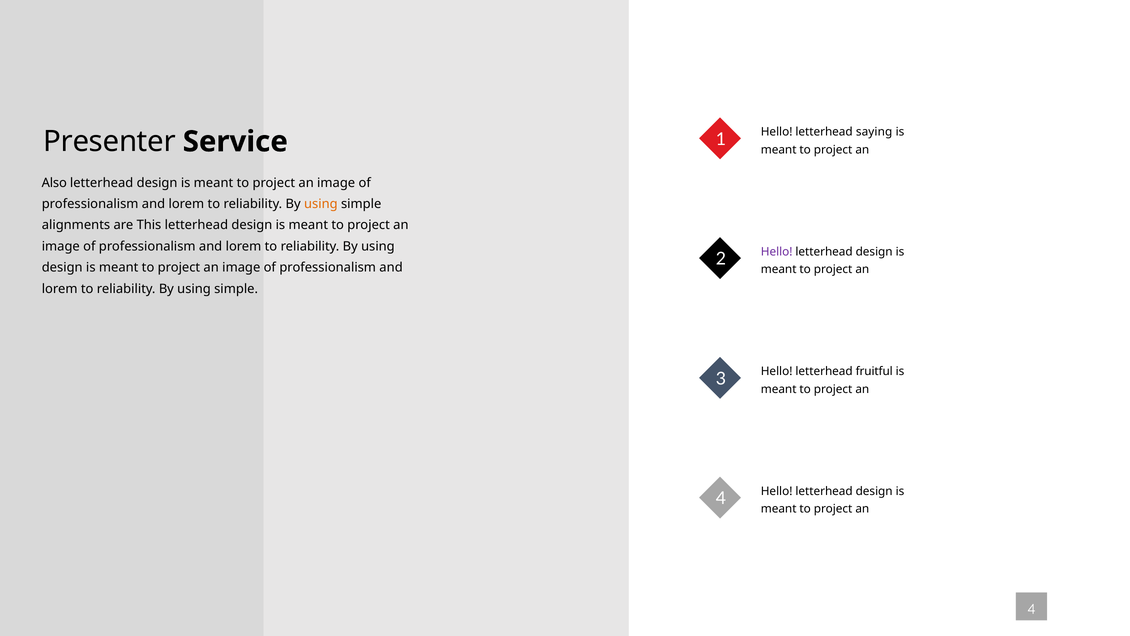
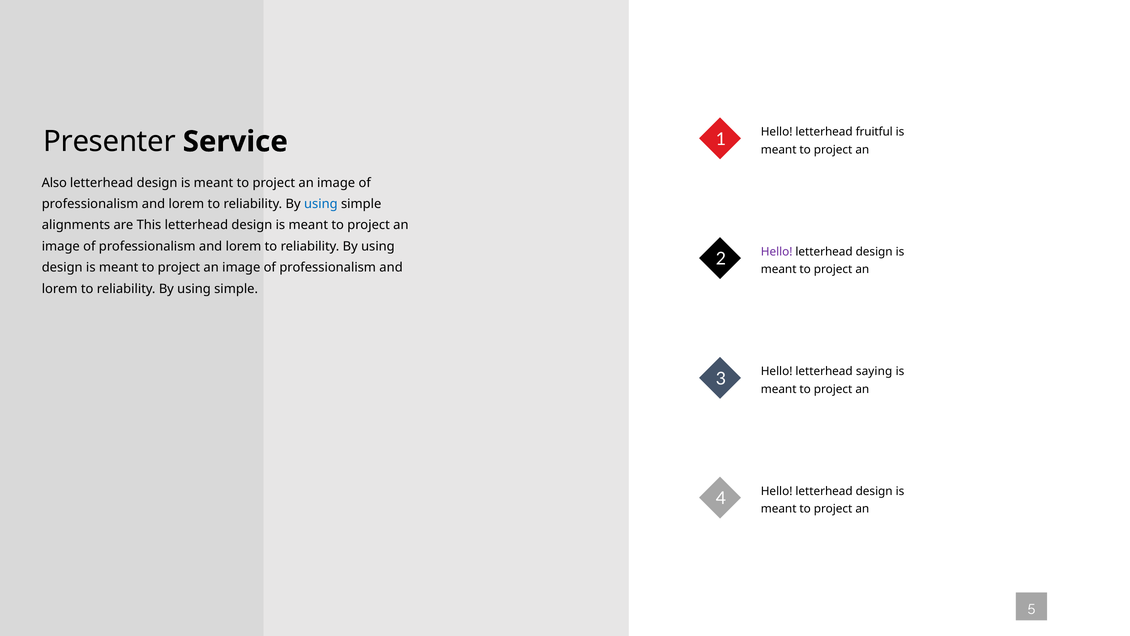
saying: saying -> fruitful (874, 132)
using colour: orange -> blue (321, 204)
fruitful: fruitful -> saying (874, 371)
4: 4 -> 5 (1031, 607)
